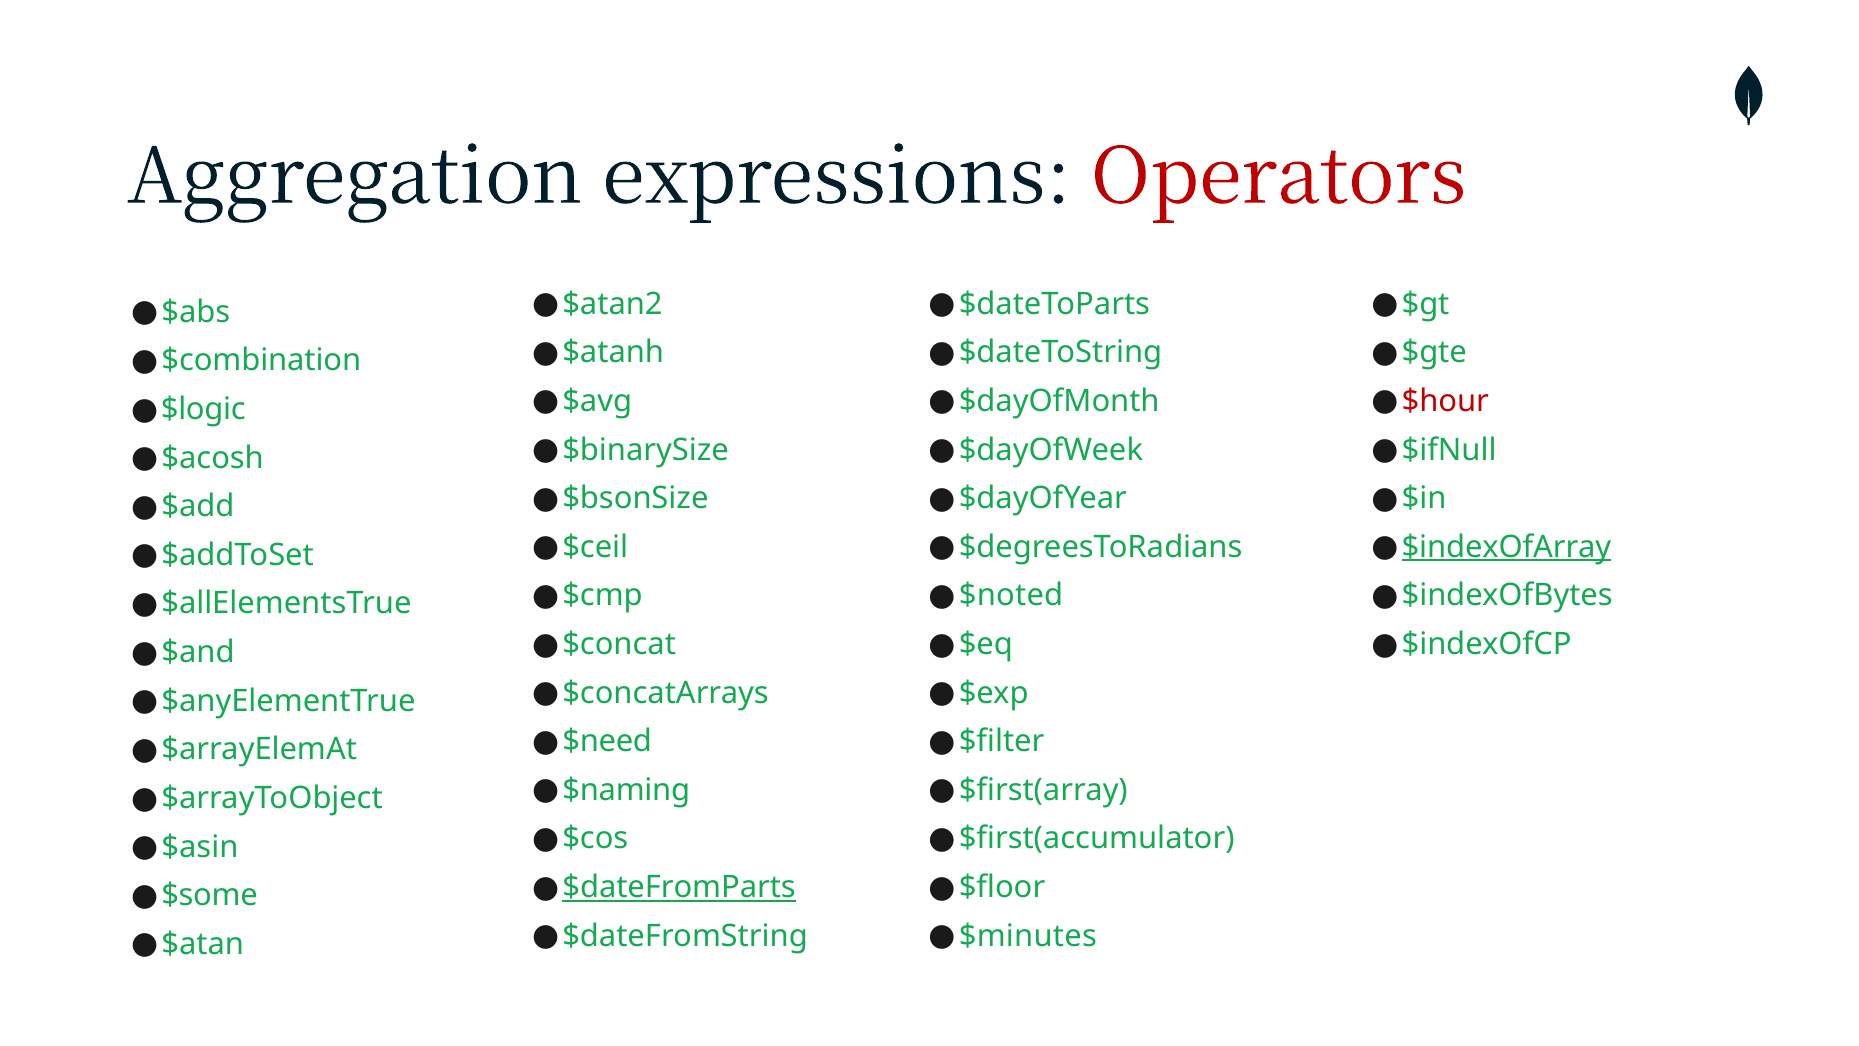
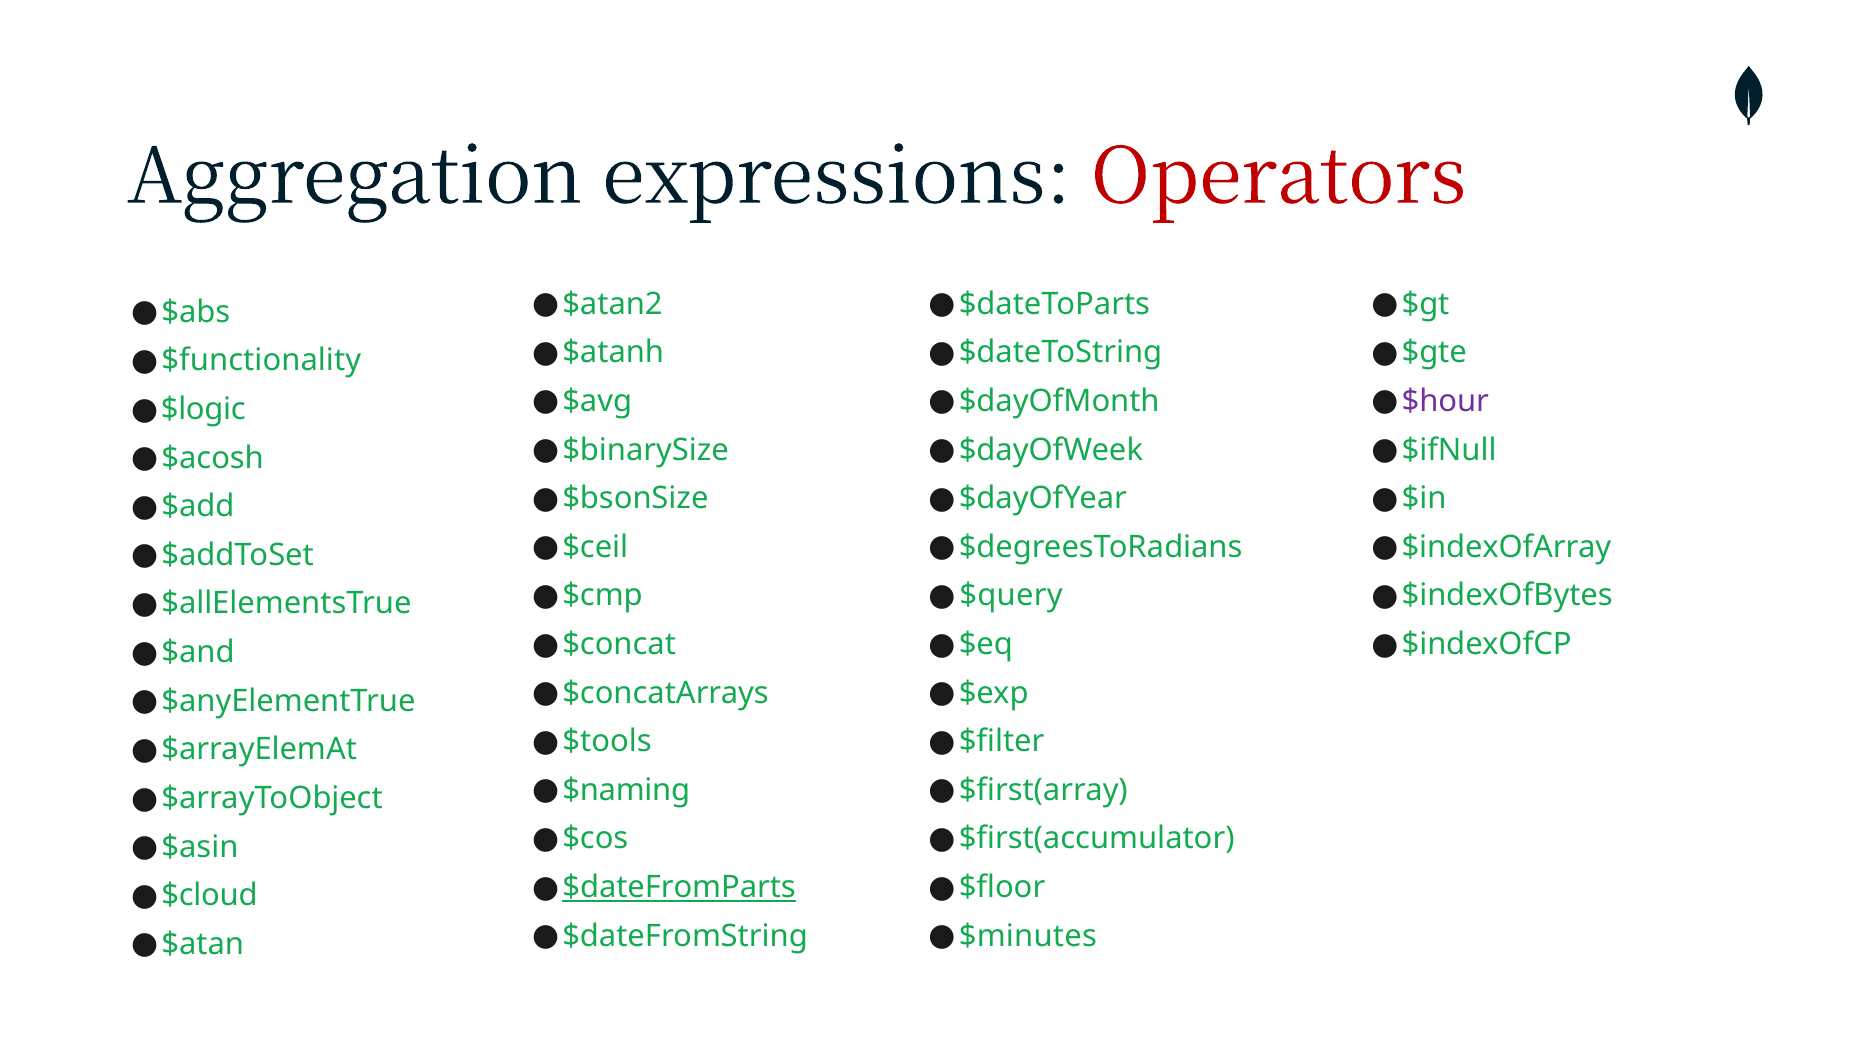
$combination: $combination -> $functionality (261, 361)
$hour colour: red -> purple (1445, 401)
$indexOfArray underline: present -> none (1506, 547)
$noted: $noted -> $query (1011, 595)
$need: $need -> $tools (607, 741)
$some: $some -> $cloud (210, 895)
